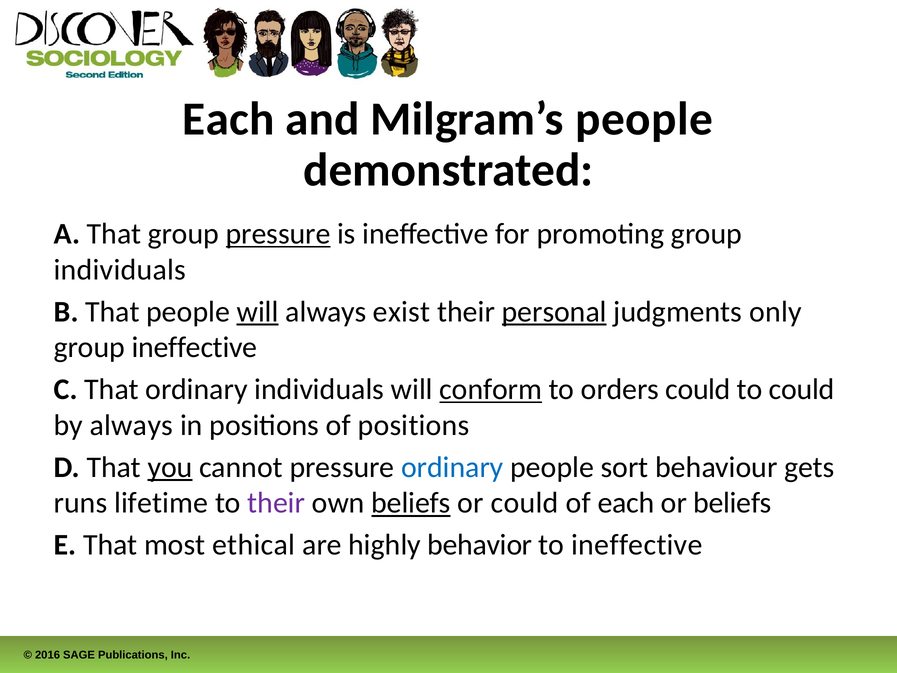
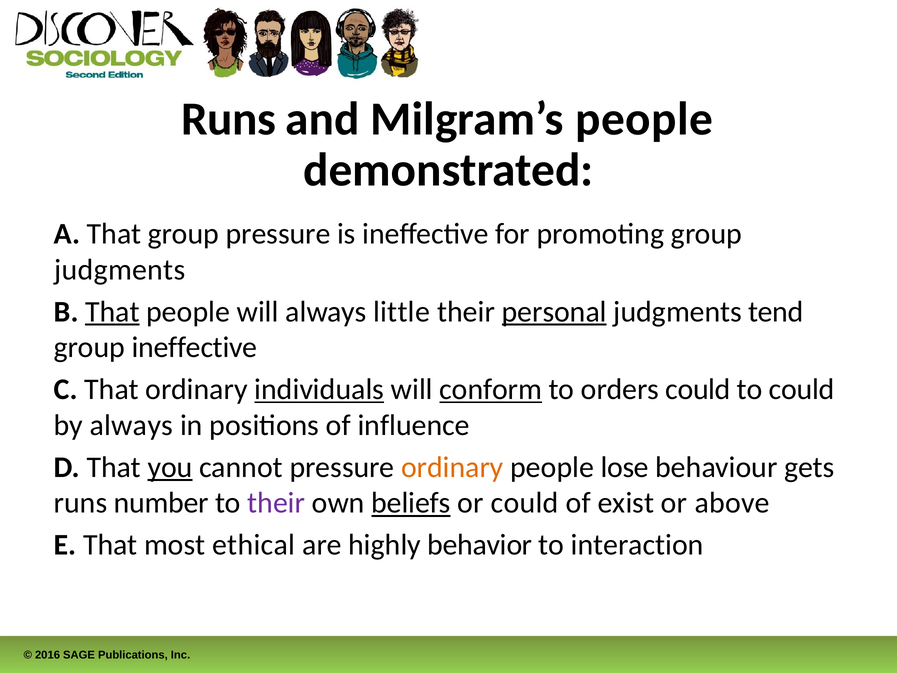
Each: Each -> Runs (229, 119)
pressure underline: present -> none (278, 234)
individuals: individuals -> judgments (120, 270)
That underline: none -> present (112, 312)
will underline: present -> none (258, 312)
exist: exist -> little (402, 312)
only: only -> tend (776, 312)
individuals underline: none -> present (319, 389)
of positions: positions -> influence (414, 425)
ordinary colour: blue -> orange (452, 467)
sort: sort -> lose (625, 467)
lifetime: lifetime -> number (161, 503)
of each: each -> exist (626, 503)
or beliefs: beliefs -> above (732, 503)
to ineffective: ineffective -> interaction (637, 545)
